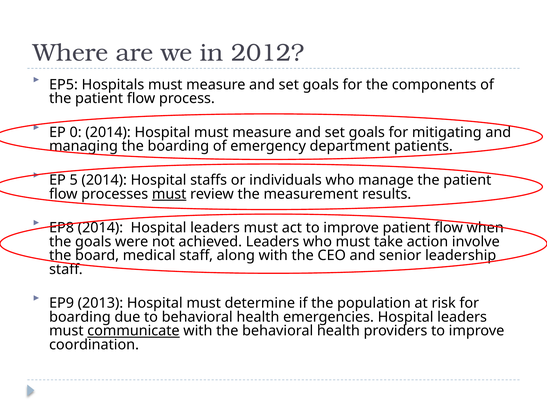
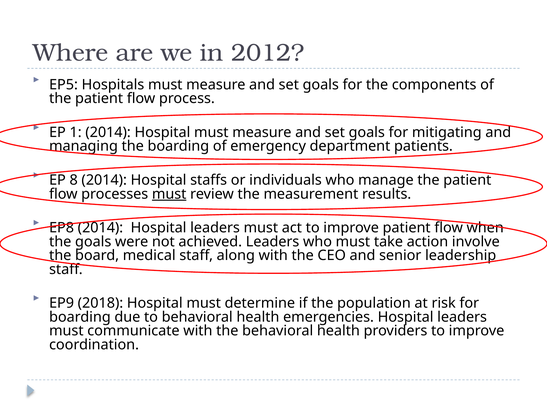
0: 0 -> 1 (76, 132)
5: 5 -> 8 (74, 180)
2013: 2013 -> 2018 (100, 303)
communicate underline: present -> none (133, 331)
